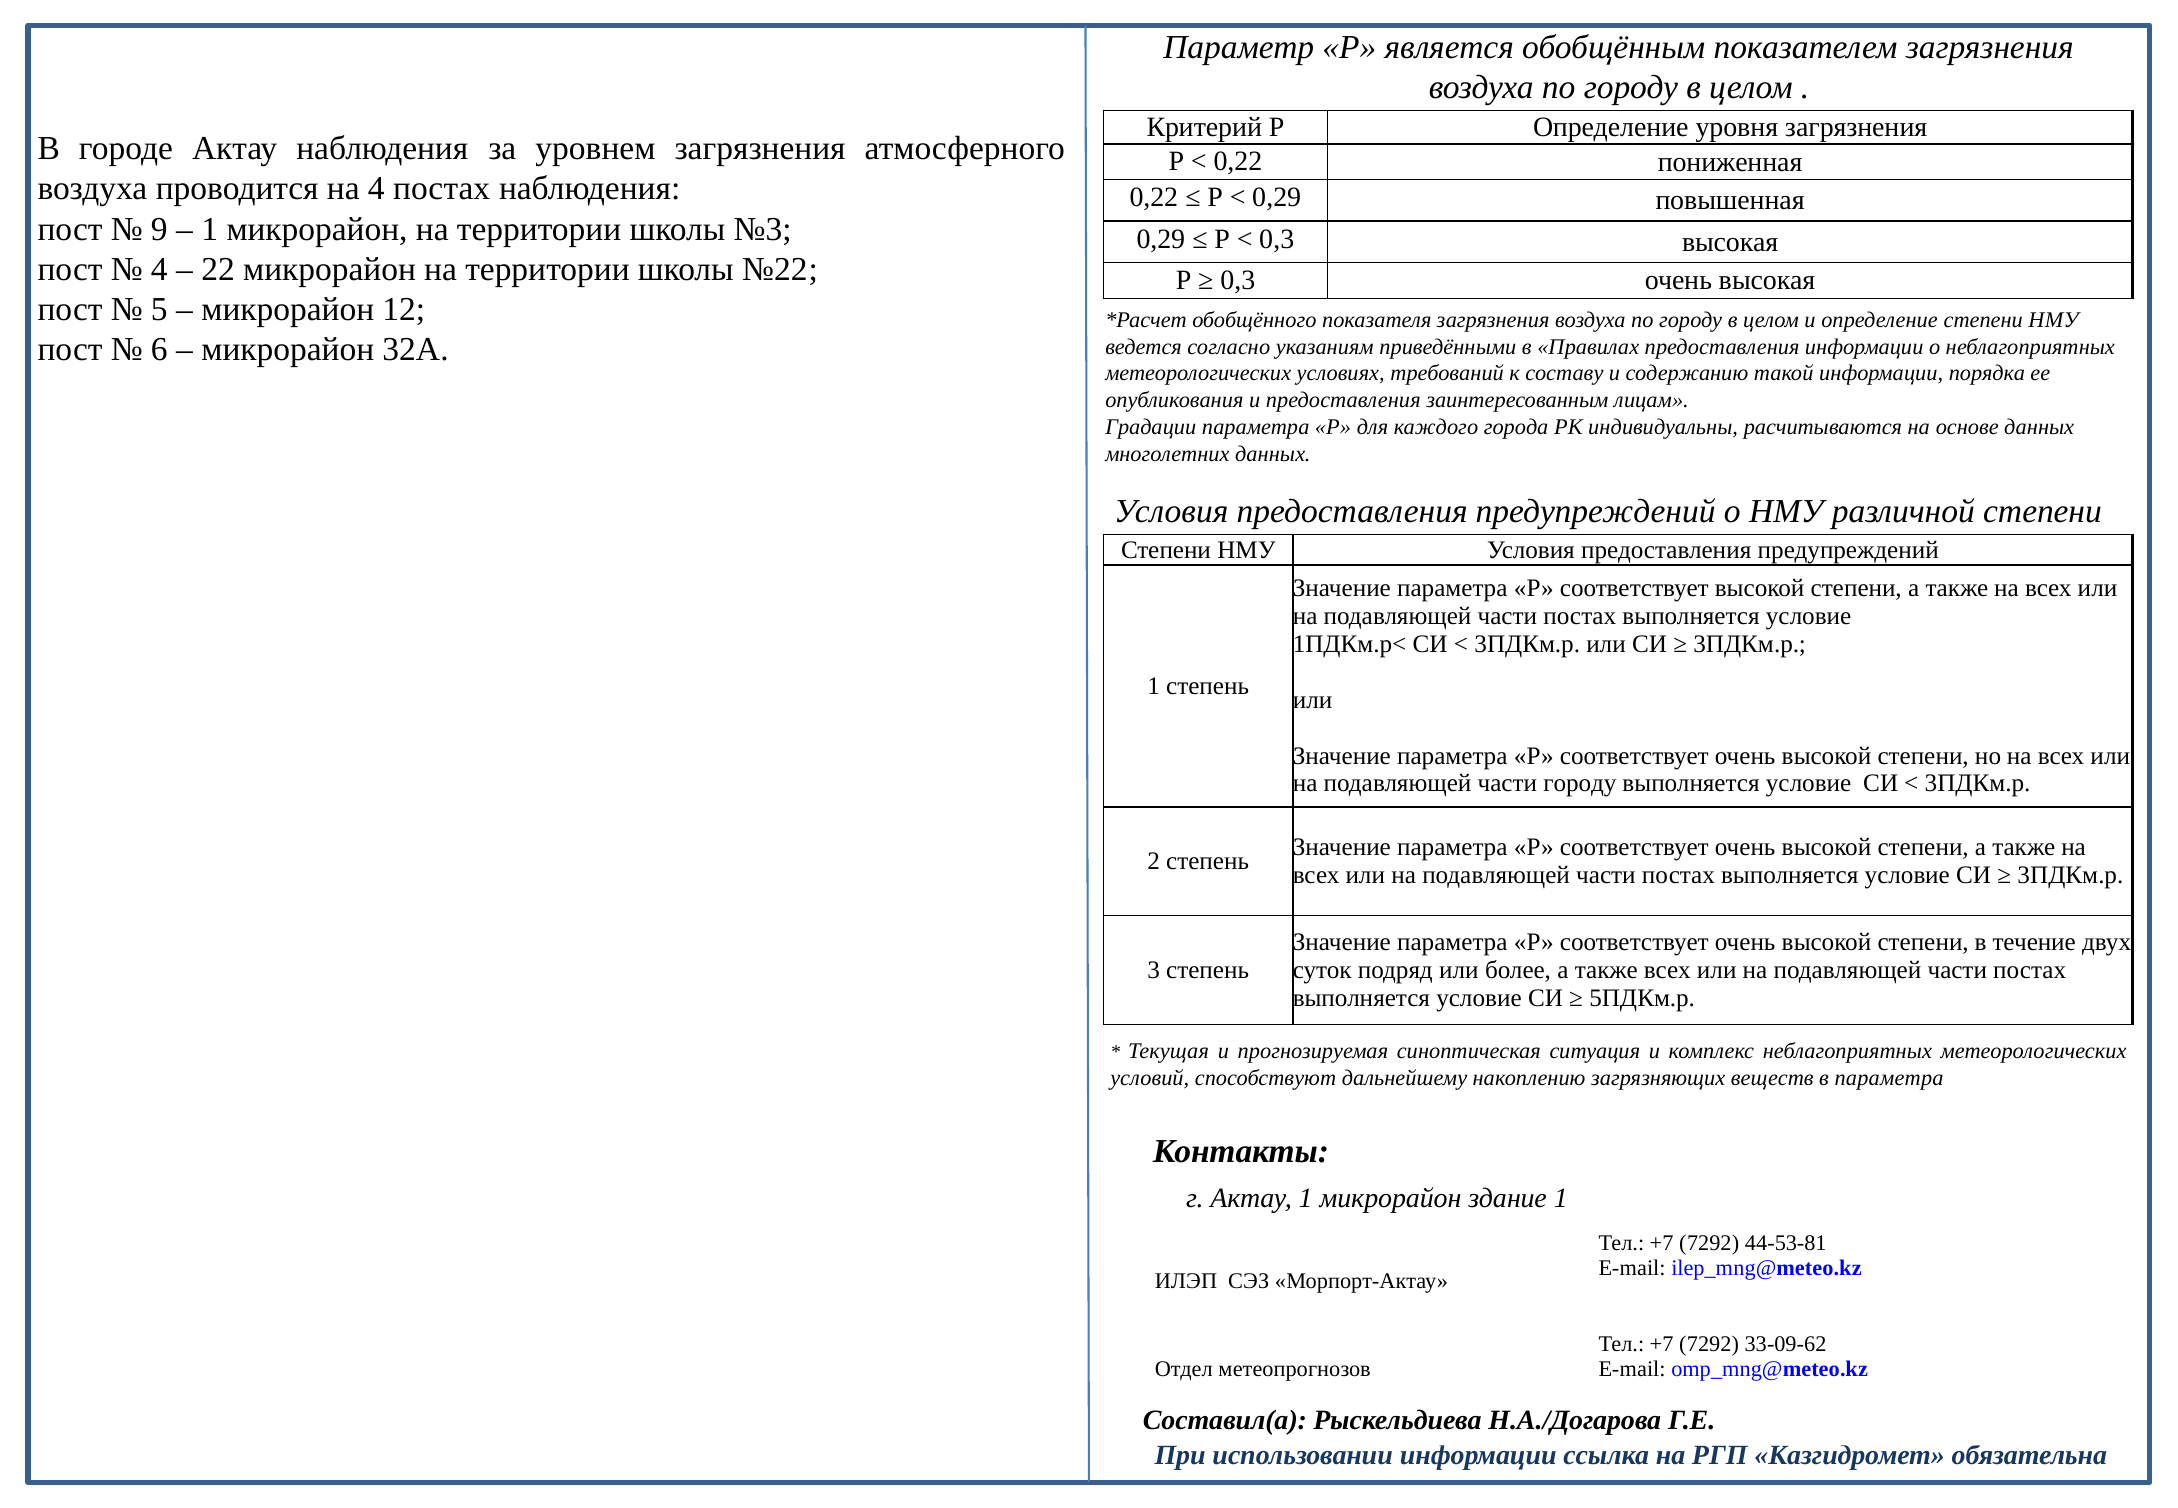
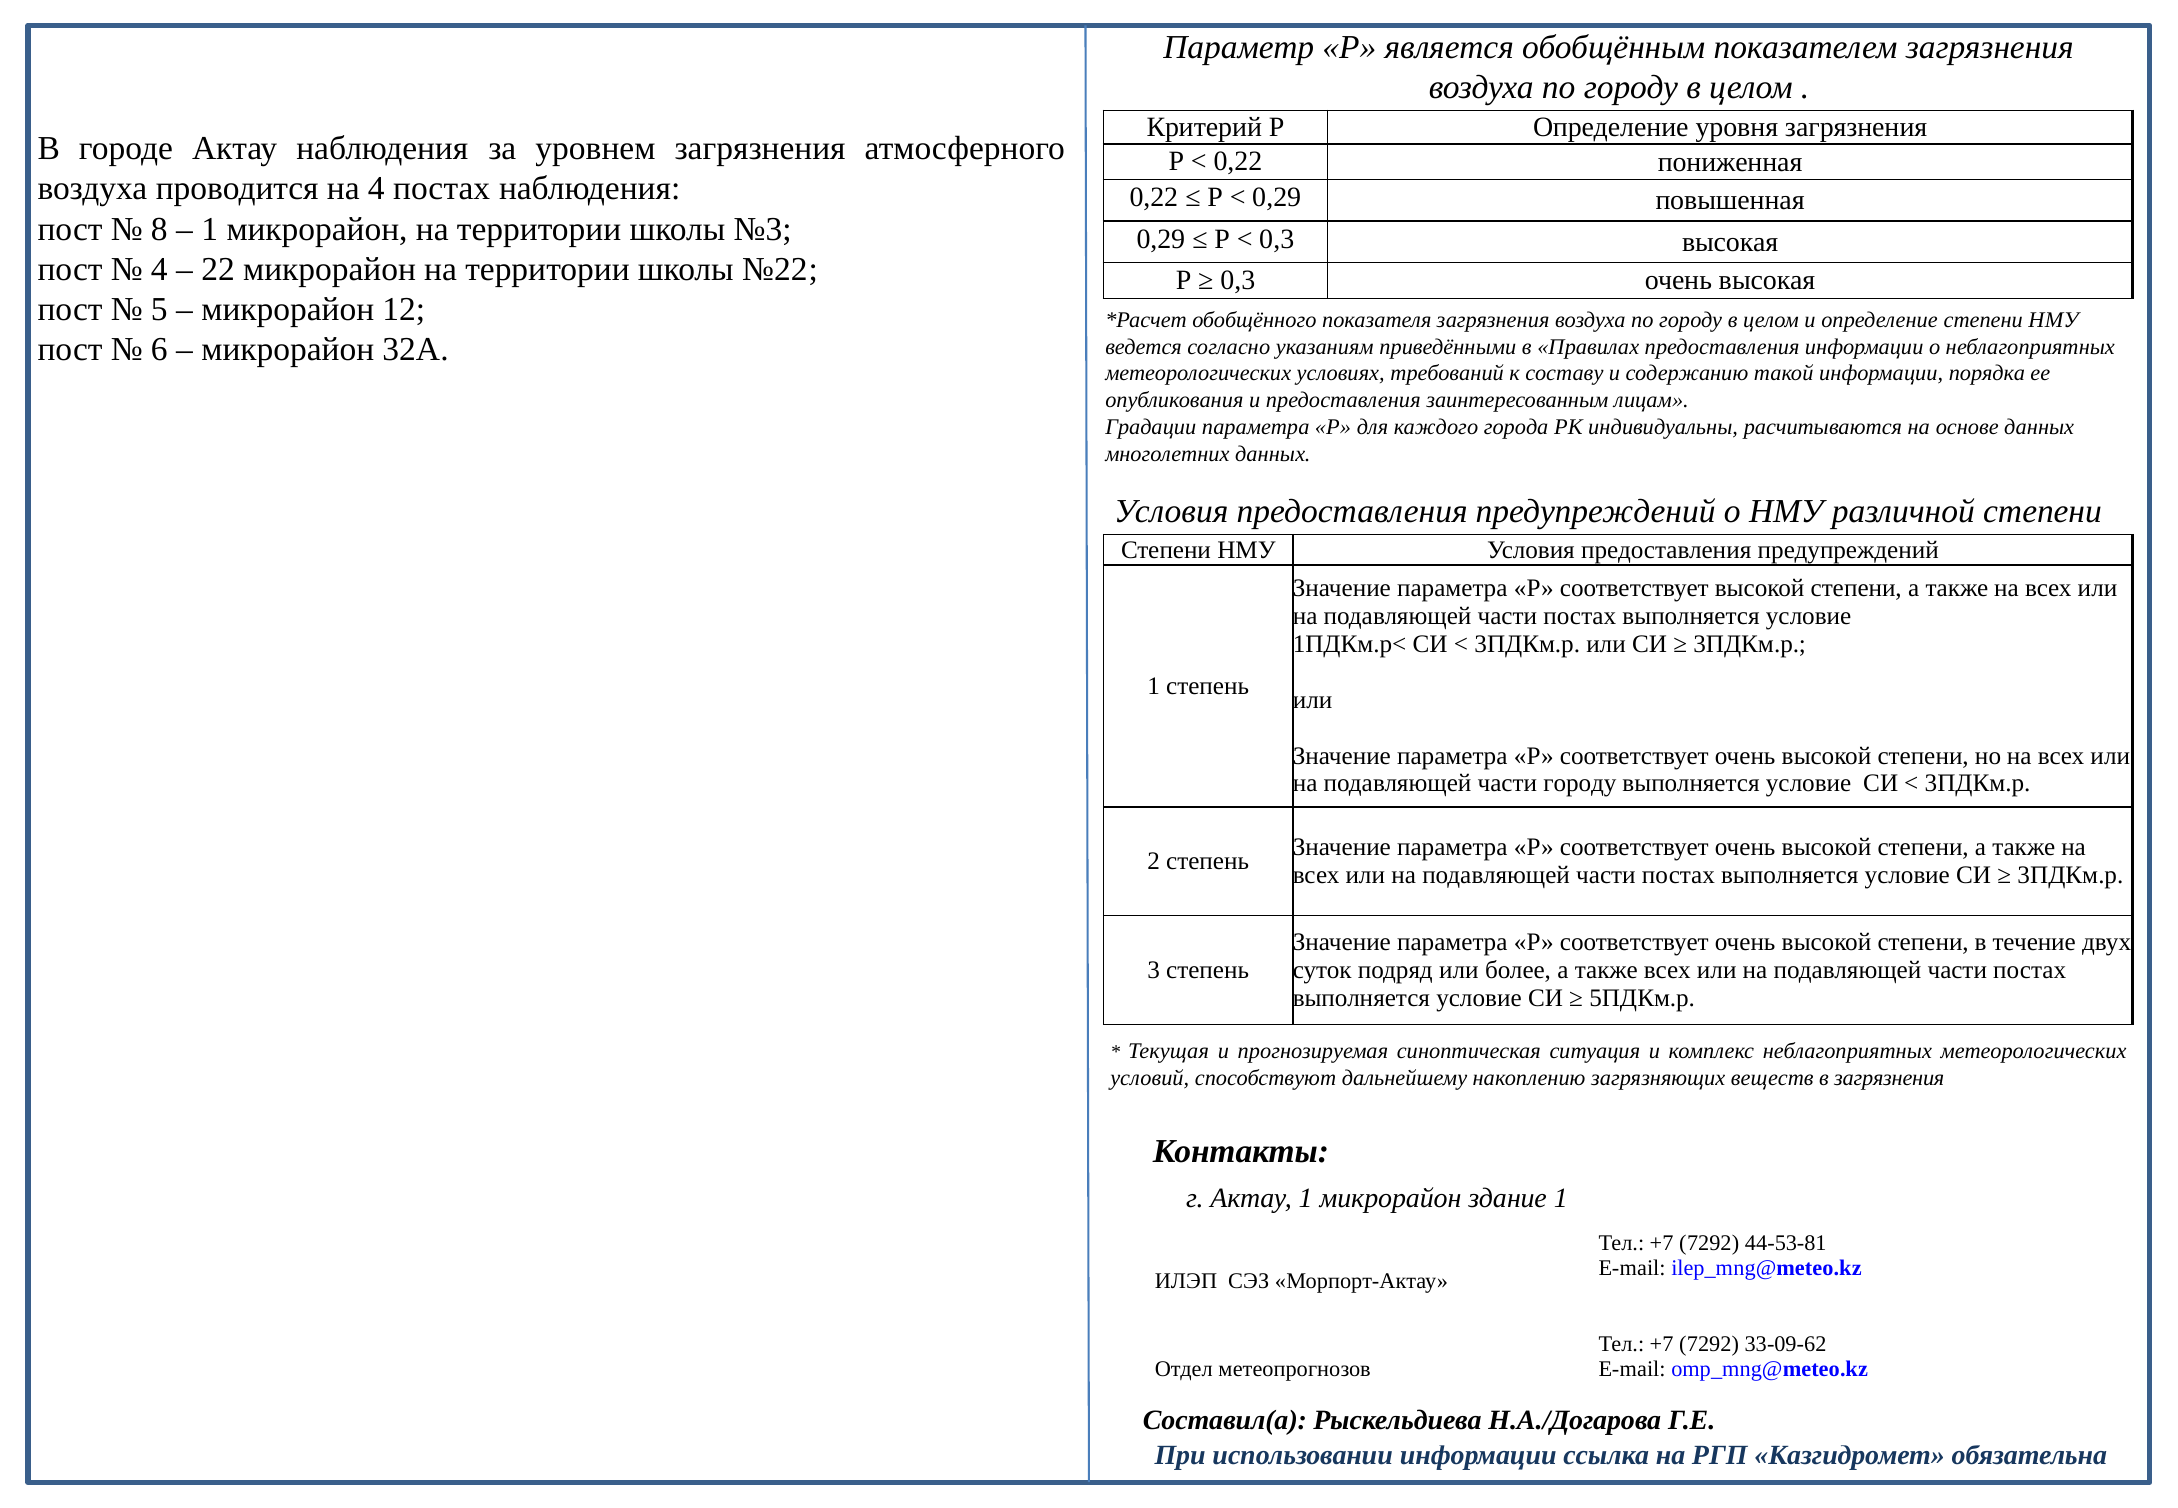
9: 9 -> 8 (159, 229)
в параметра: параметра -> загрязнения (1889, 1078)
